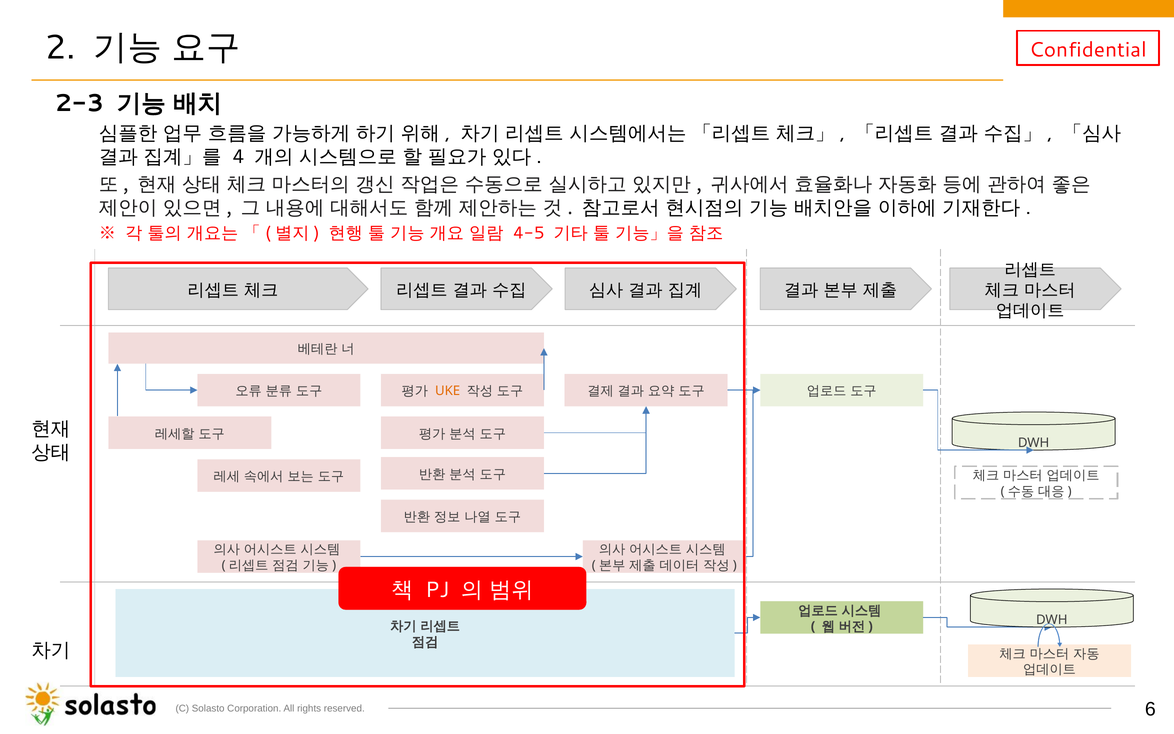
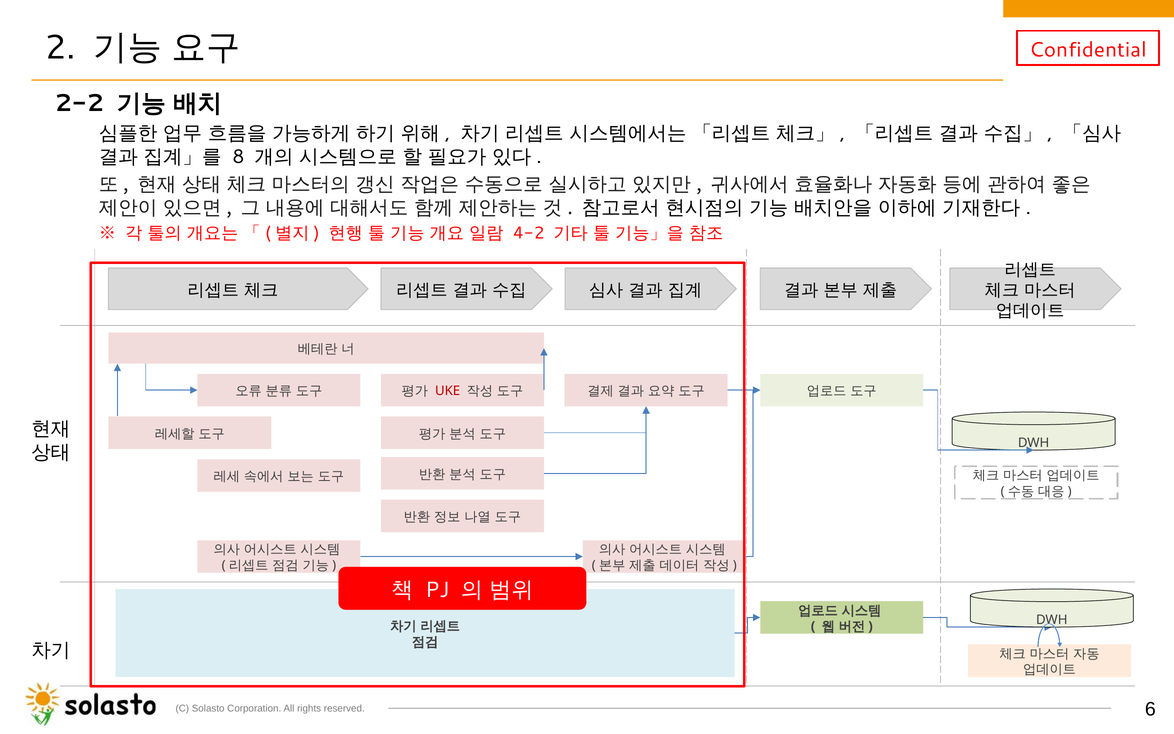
2-3: 2-3 -> 2-2 (79, 103)
4: 4 -> 8 (238, 157)
4-5: 4-5 -> 4-2 (529, 233)
UKE colour: orange -> red (448, 391)
